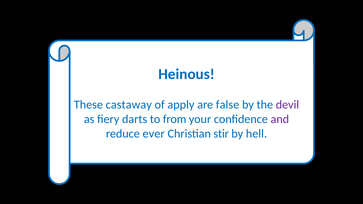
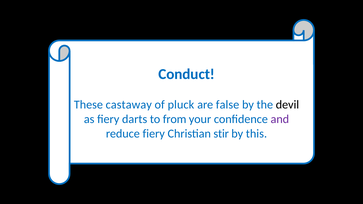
Heinous: Heinous -> Conduct (187, 74)
apply: apply -> pluck (181, 105)
devil colour: purple -> black (287, 105)
reduce ever: ever -> fiery (154, 134)
hell: hell -> this (256, 134)
